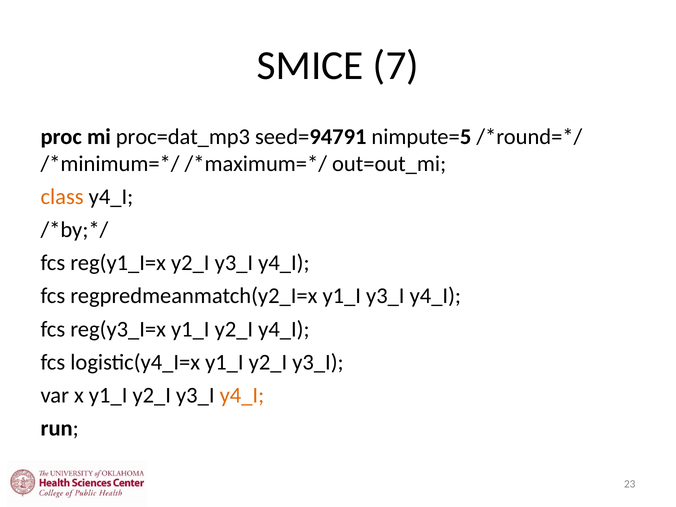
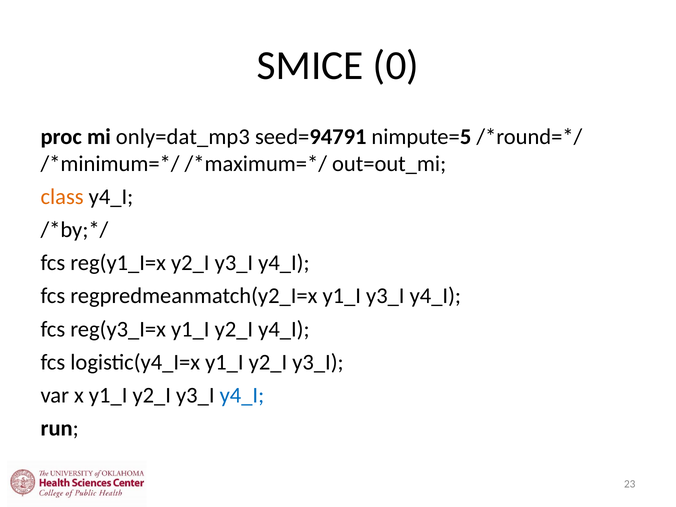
7: 7 -> 0 (396, 65)
proc=dat_mp3: proc=dat_mp3 -> only=dat_mp3 (183, 137)
y4_I colour: orange -> blue (242, 395)
